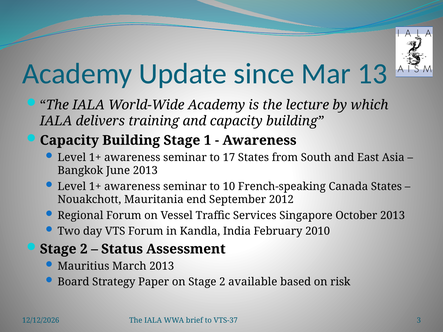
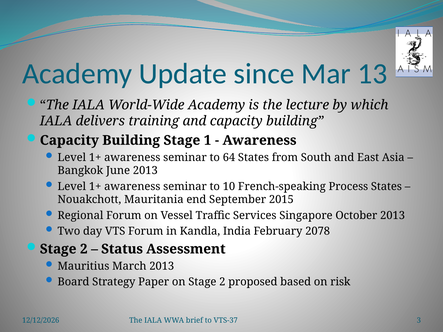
17: 17 -> 64 (229, 157)
Canada: Canada -> Process (348, 187)
2012: 2012 -> 2015 (281, 200)
2010: 2010 -> 2078 (318, 231)
available: available -> proposed (253, 282)
